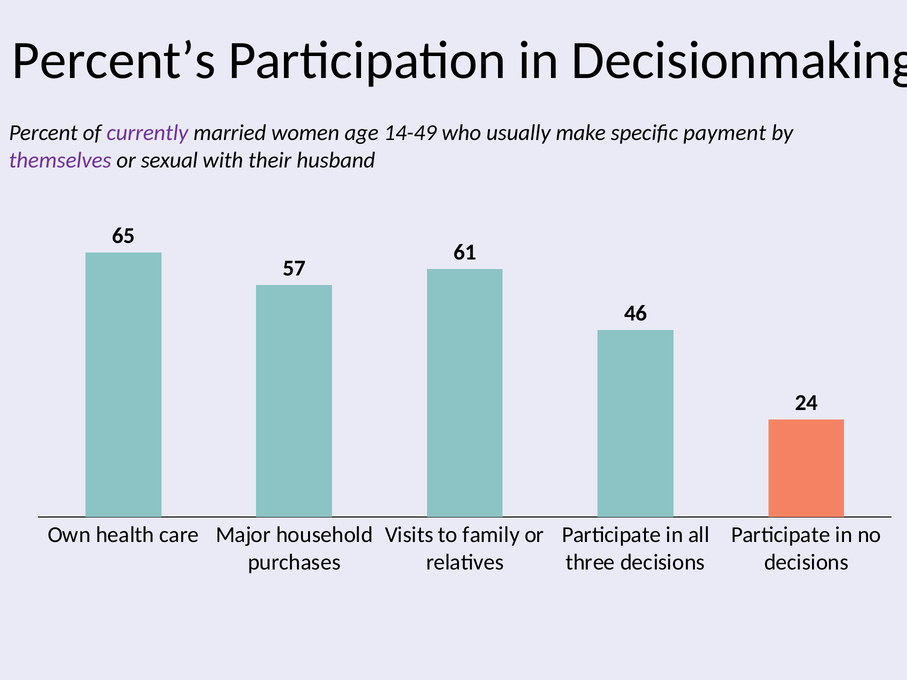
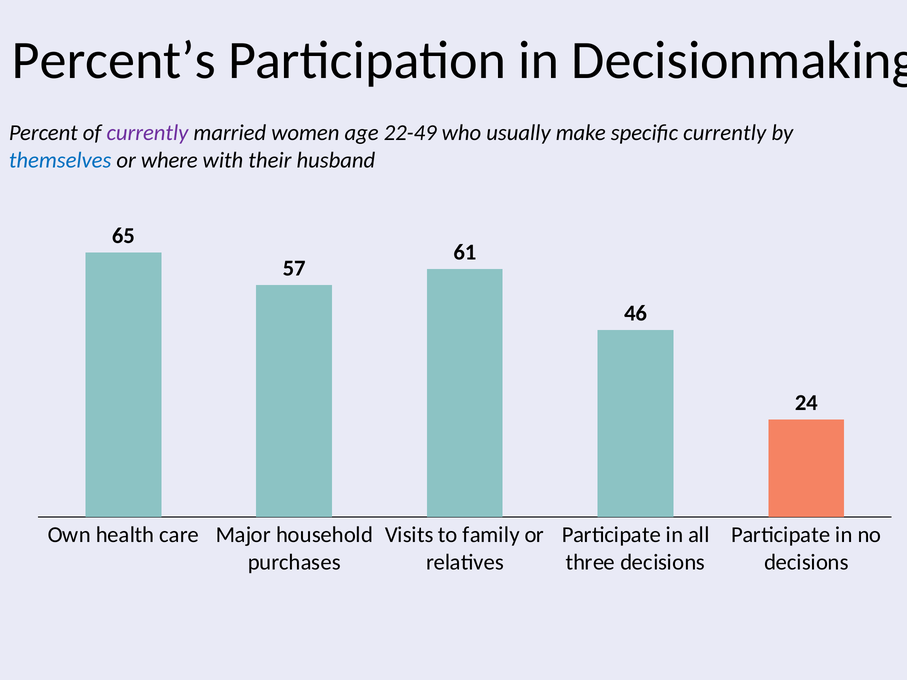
14-49: 14-49 -> 22-49 (410, 133)
specific payment: payment -> currently (725, 133)
themselves colour: purple -> blue (60, 160)
sexual: sexual -> where (169, 160)
